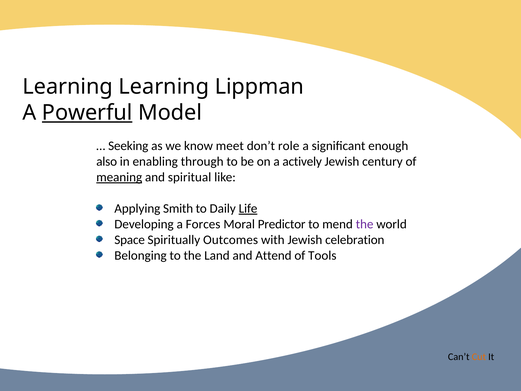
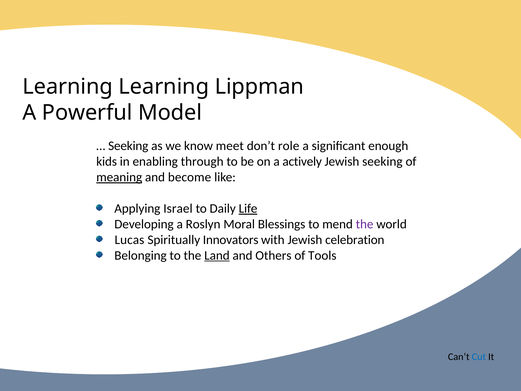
Powerful underline: present -> none (87, 113)
also: also -> kids (107, 161)
Jewish century: century -> seeking (382, 161)
spiritual: spiritual -> become (190, 177)
Smith: Smith -> Israel (178, 208)
Forces: Forces -> Roslyn (203, 224)
Predictor: Predictor -> Blessings (282, 224)
Space: Space -> Lucas (129, 240)
Outcomes: Outcomes -> Innovators (231, 240)
Land underline: none -> present (217, 255)
Attend: Attend -> Others (273, 255)
Cut colour: orange -> blue (479, 357)
